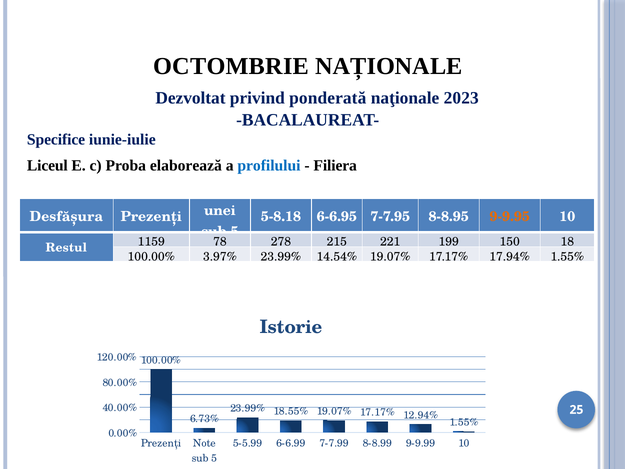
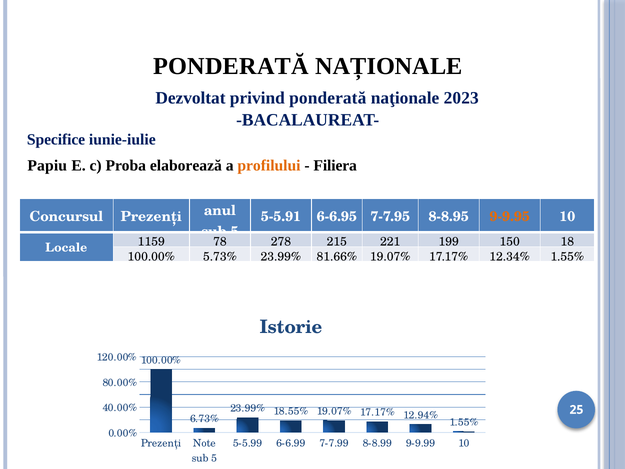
OCTOMBRIE: OCTOMBRIE -> PONDERATĂ (231, 66)
Liceul: Liceul -> Papiu (47, 166)
profilului colour: blue -> orange (269, 166)
Desfășura: Desfășura -> Concursul (66, 216)
unei: unei -> anul (220, 210)
5-8.18: 5-8.18 -> 5-5.91 (281, 216)
Restul: Restul -> Locale (66, 247)
3.97%: 3.97% -> 5.73% (220, 256)
14.54%: 14.54% -> 81.66% (337, 256)
17.94%: 17.94% -> 12.34% (510, 256)
